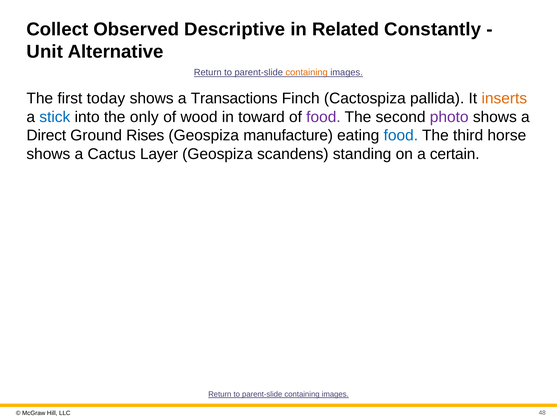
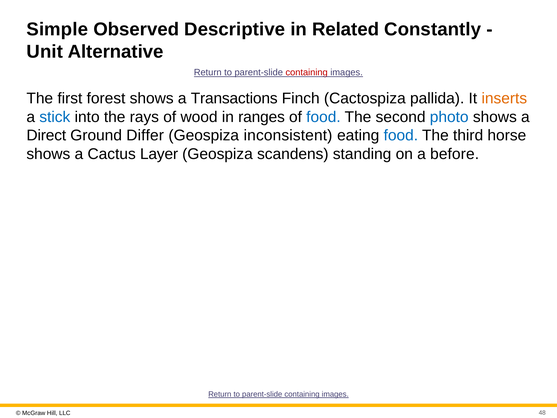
Collect: Collect -> Simple (57, 29)
containing colour: orange -> red (307, 73)
today: today -> forest (106, 98)
only: only -> rays (144, 117)
toward: toward -> ranges (262, 117)
food colour: purple -> blue (323, 117)
photo colour: purple -> blue (449, 117)
Rises: Rises -> Differ (145, 135)
manufacture: manufacture -> inconsistent (288, 135)
certain: certain -> before (455, 154)
